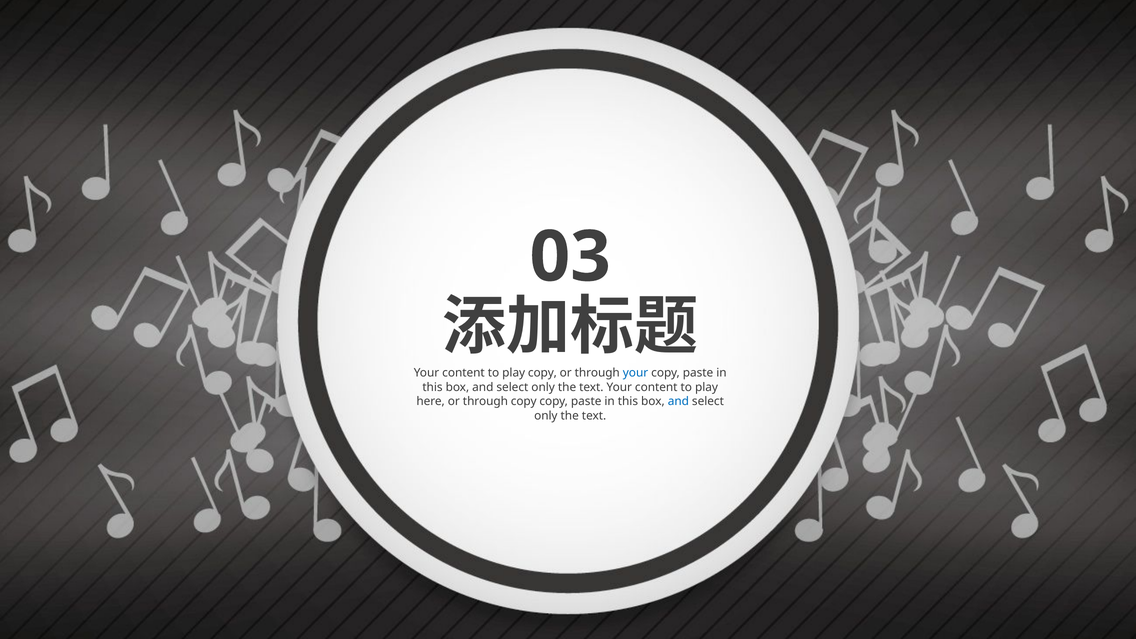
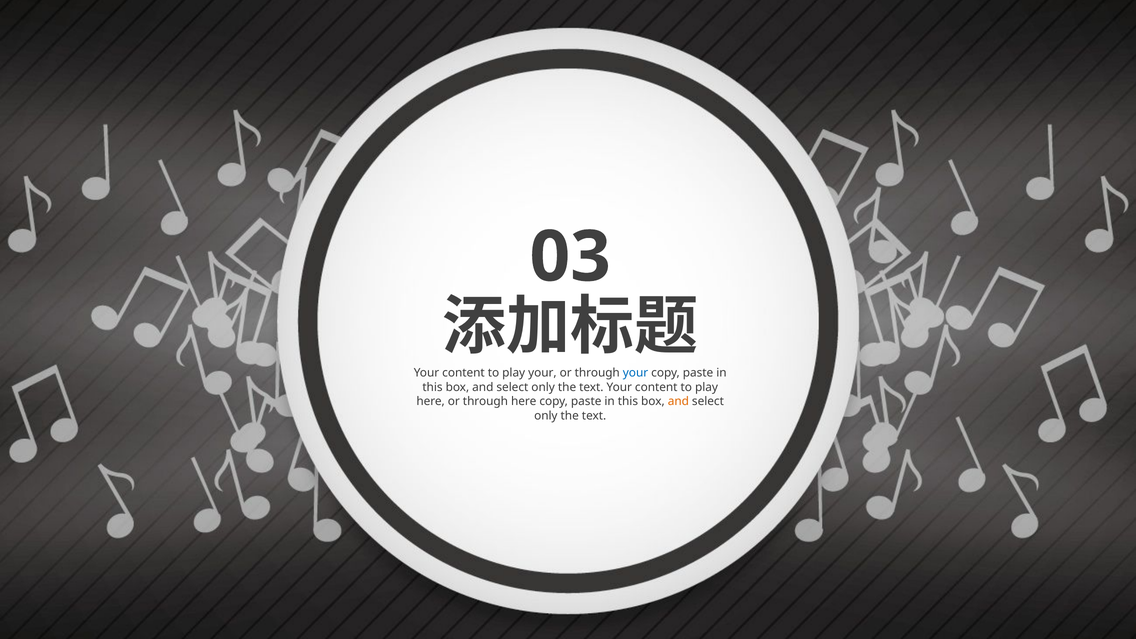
play copy: copy -> your (542, 373)
through copy: copy -> here (524, 401)
and colour: blue -> orange (678, 401)
